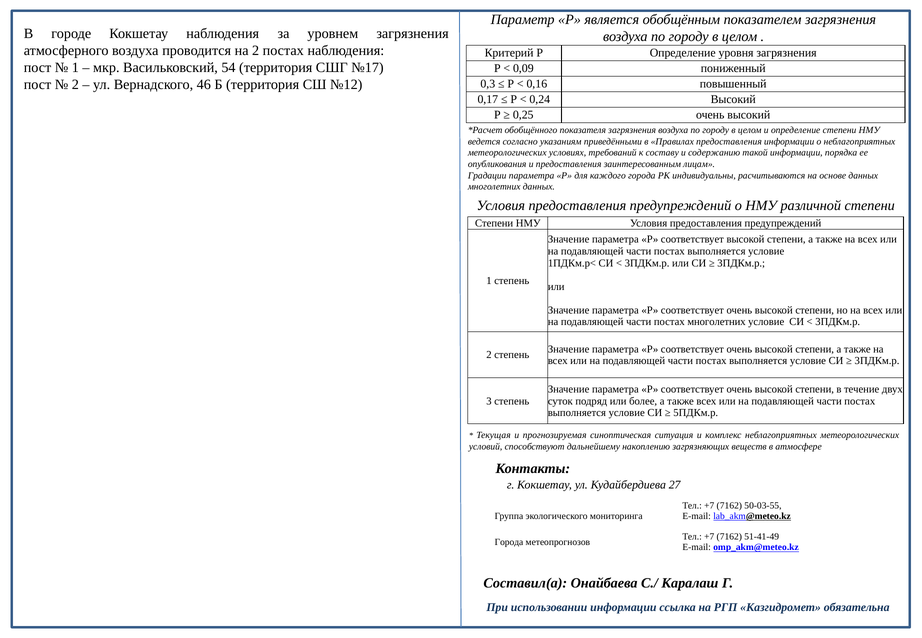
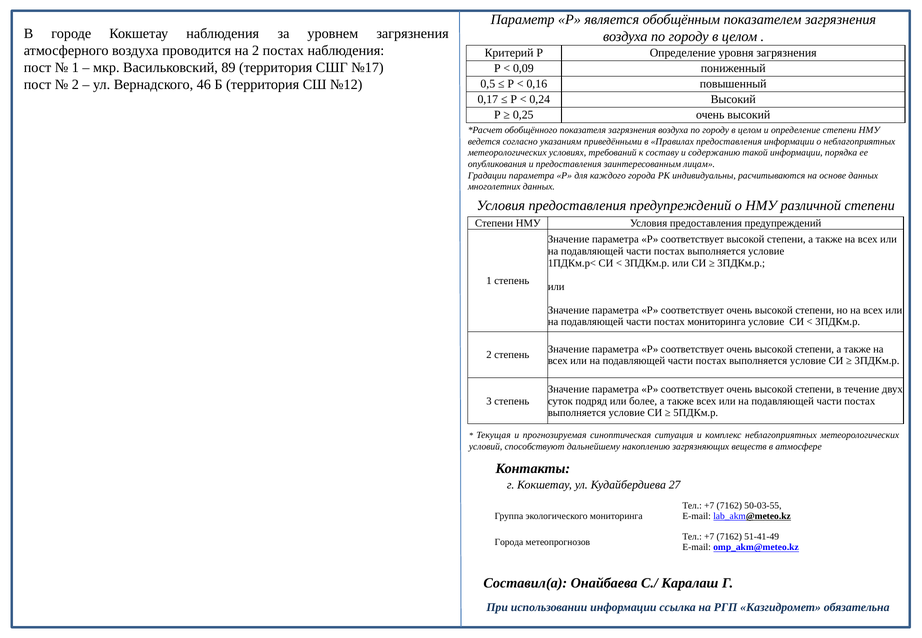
54: 54 -> 89 (228, 68)
0,3: 0,3 -> 0,5 (488, 84)
постах многолетних: многолетних -> мониторинга (717, 322)
